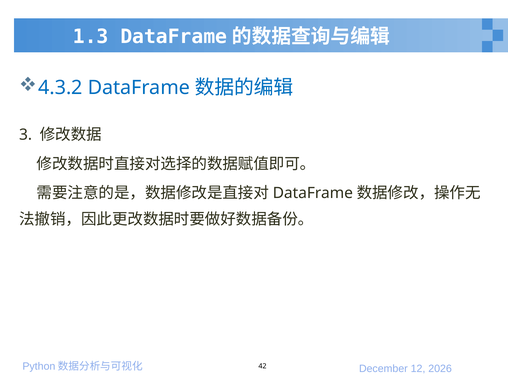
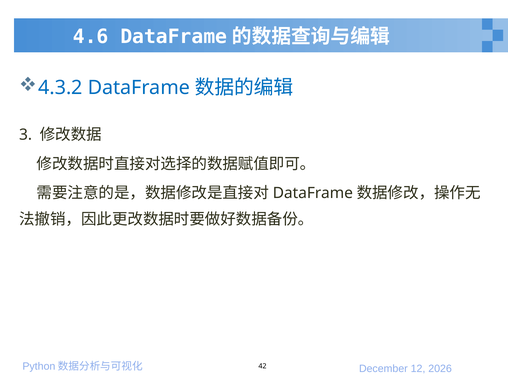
1.3: 1.3 -> 4.6 (91, 37)
